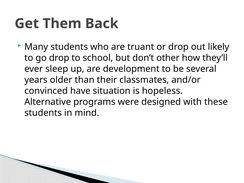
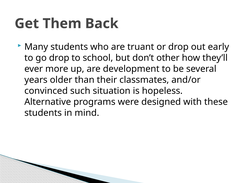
likely: likely -> early (218, 47)
sleep: sleep -> more (57, 69)
have: have -> such (80, 91)
